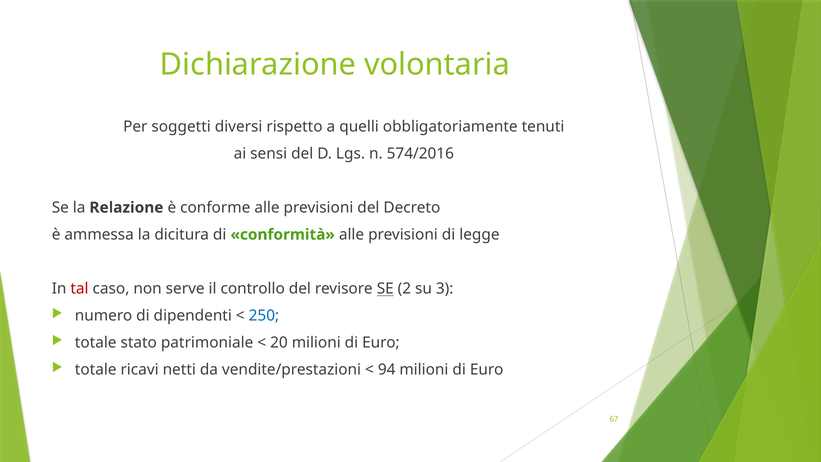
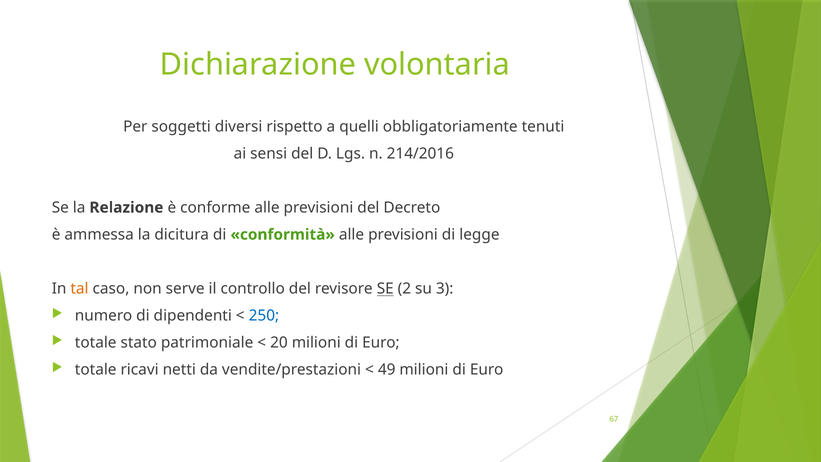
574/2016: 574/2016 -> 214/2016 (420, 153)
tal colour: red -> orange (79, 289)
94: 94 -> 49 (387, 370)
